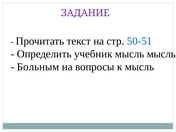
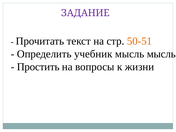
50-51 colour: blue -> orange (140, 41)
Больным: Больным -> Простить (38, 67)
к мысль: мысль -> жизни (140, 67)
